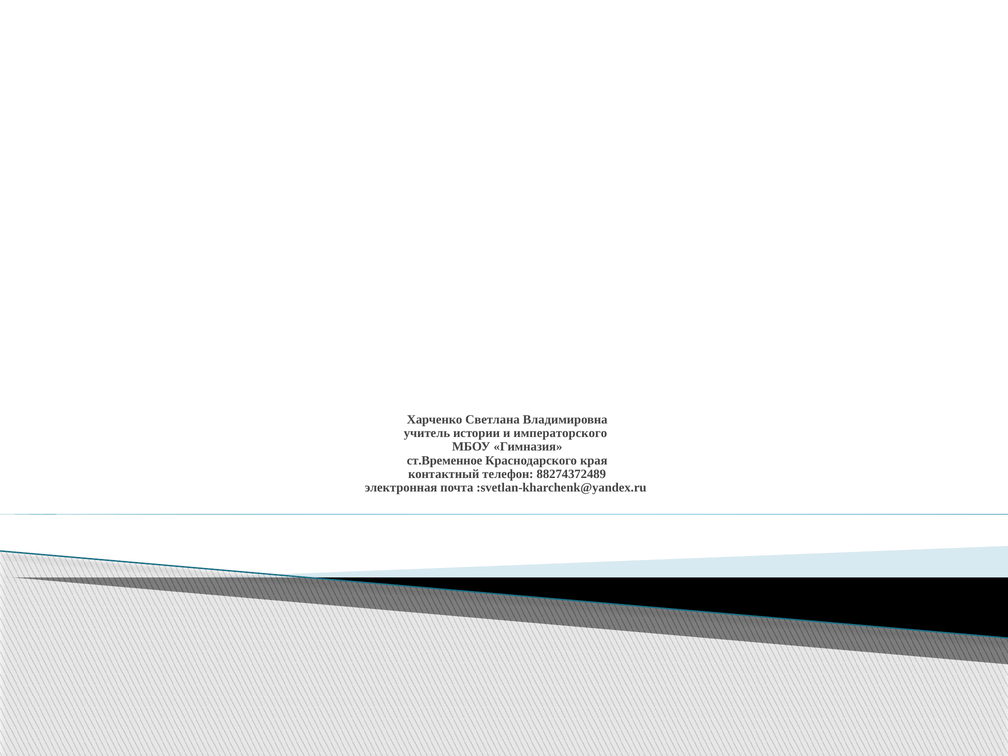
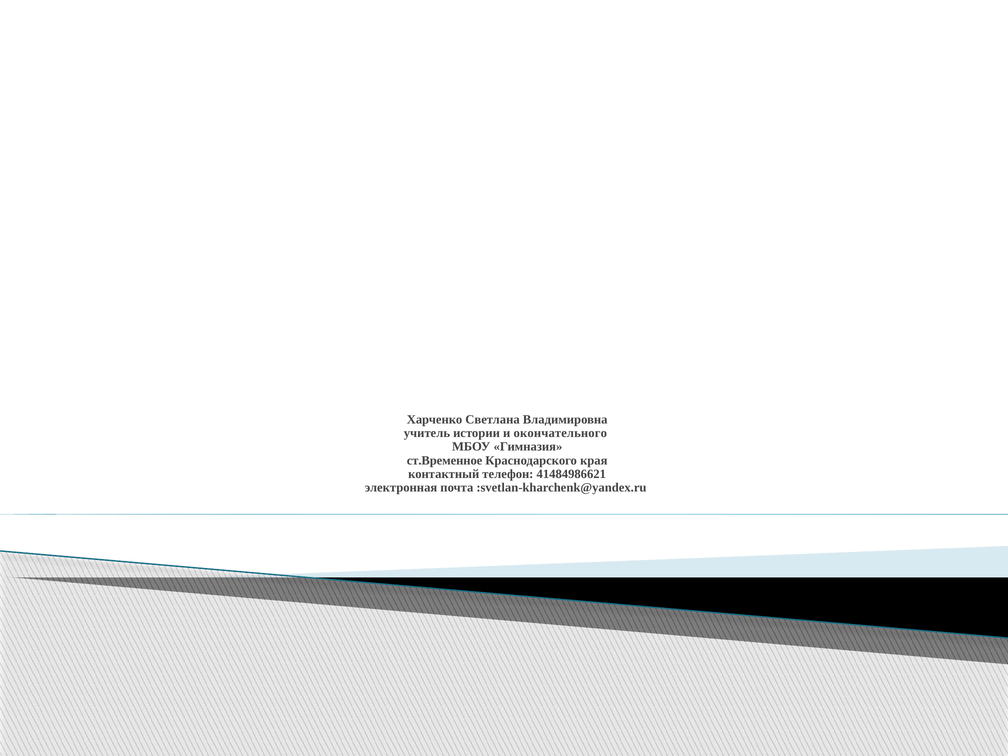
императорского: императорского -> окончательного (560, 433)
88274372489: 88274372489 -> 41484986621 (571, 474)
